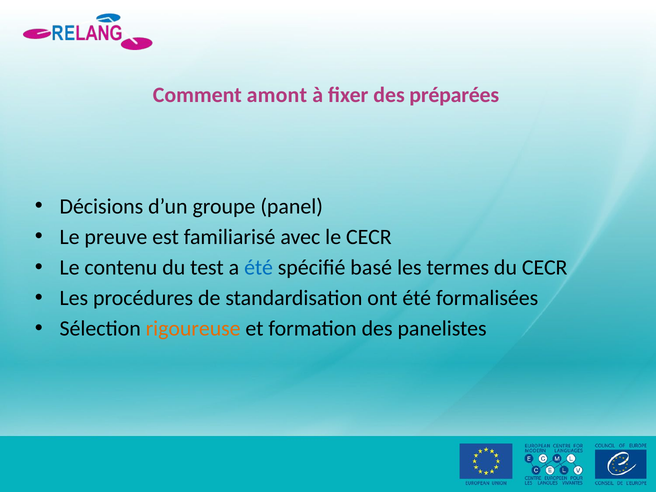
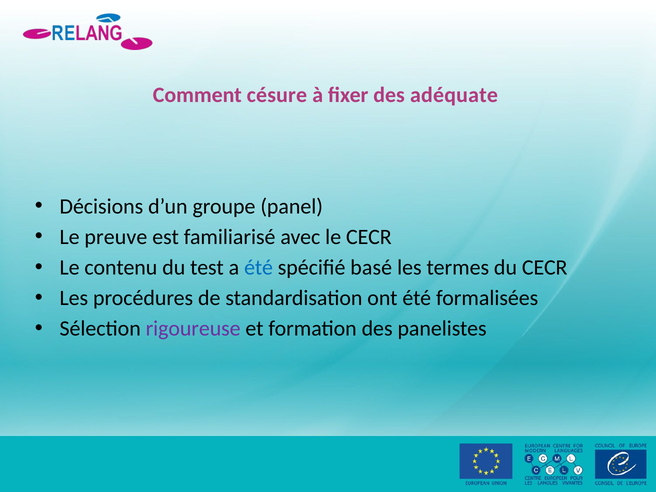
amont: amont -> césure (277, 95)
préparées: préparées -> adéquate (454, 95)
rigoureuse colour: orange -> purple (193, 329)
